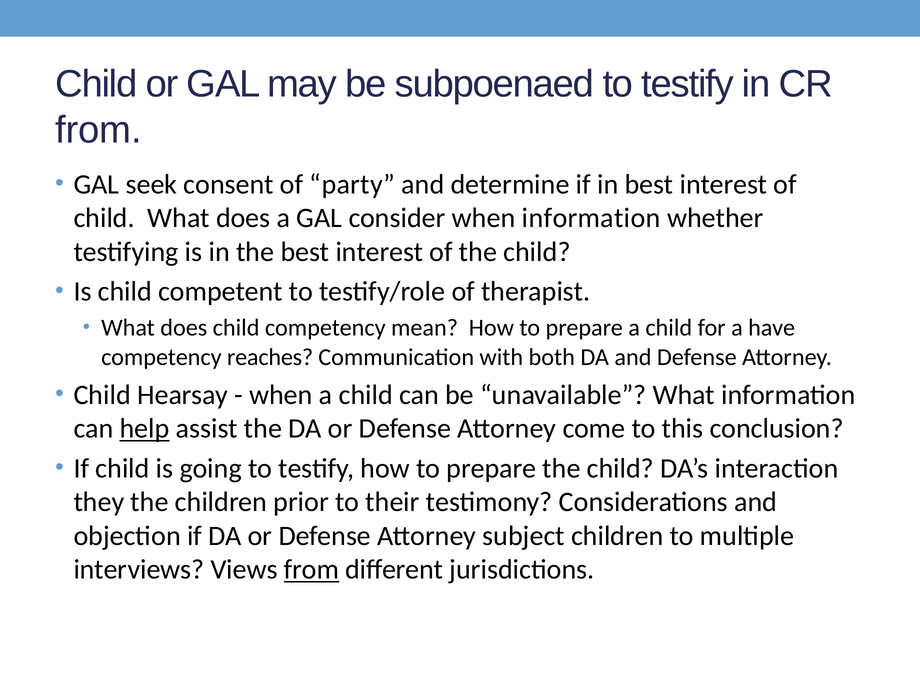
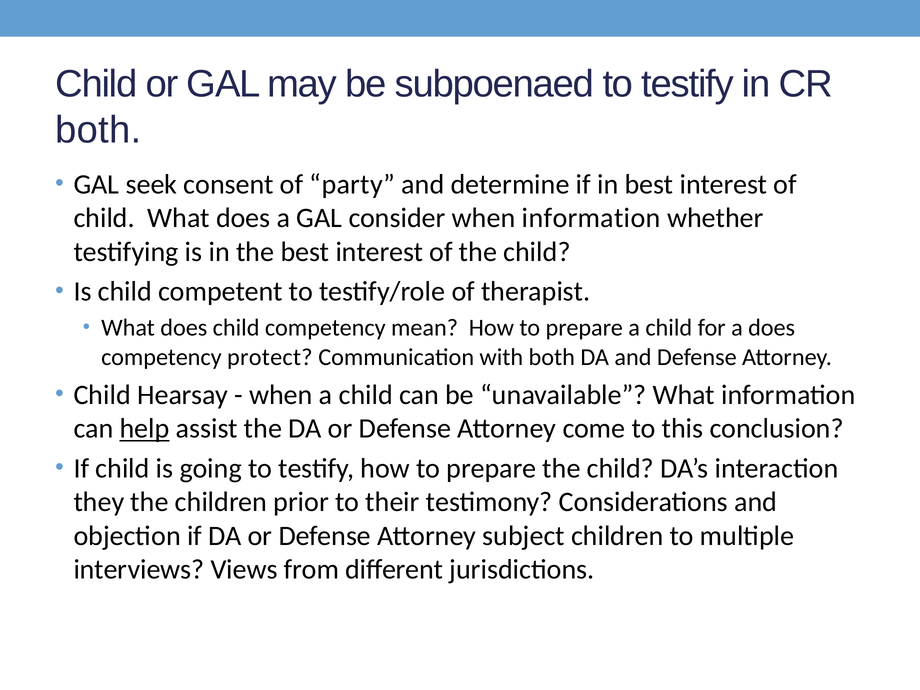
from: from -> both (98, 130)
a have: have -> does (772, 328)
reaches: reaches -> protect (270, 357)
from underline: present -> none (311, 570)
